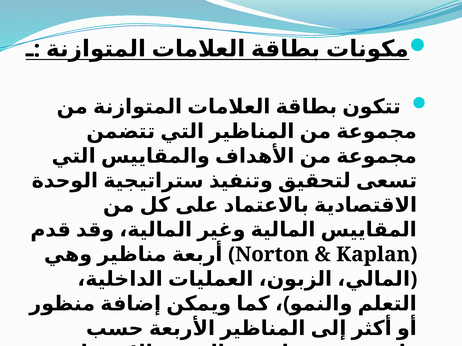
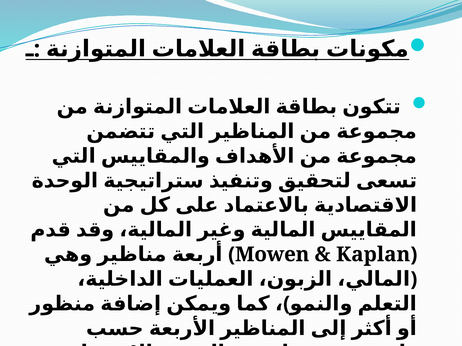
Norton: Norton -> Mowen (272, 255)
